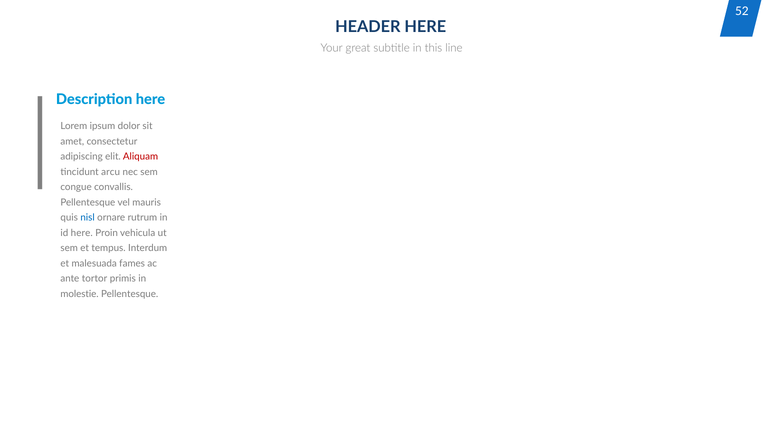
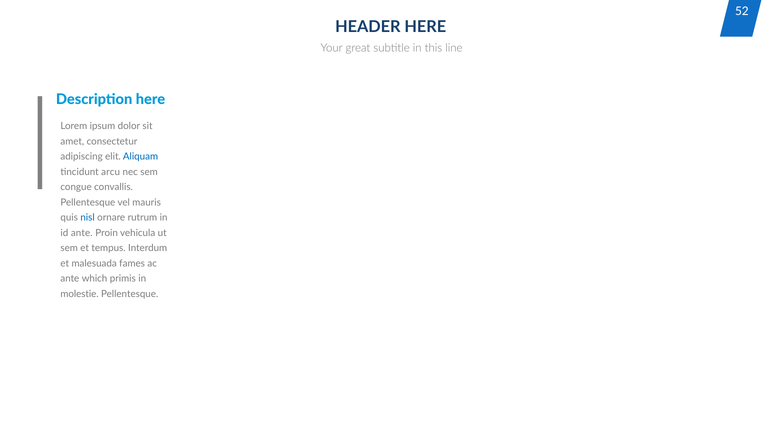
Aliquam colour: red -> blue (141, 157)
id here: here -> ante (82, 233)
tortor: tortor -> which (95, 278)
